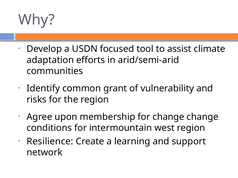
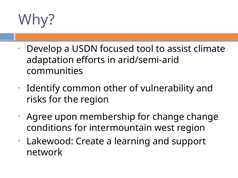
grant: grant -> other (115, 89)
Resilience: Resilience -> Lakewood (50, 142)
